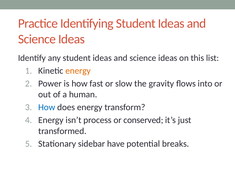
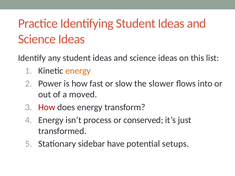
gravity: gravity -> slower (161, 84)
human: human -> moved (83, 95)
How colour: blue -> red (47, 107)
breaks: breaks -> setups (176, 144)
